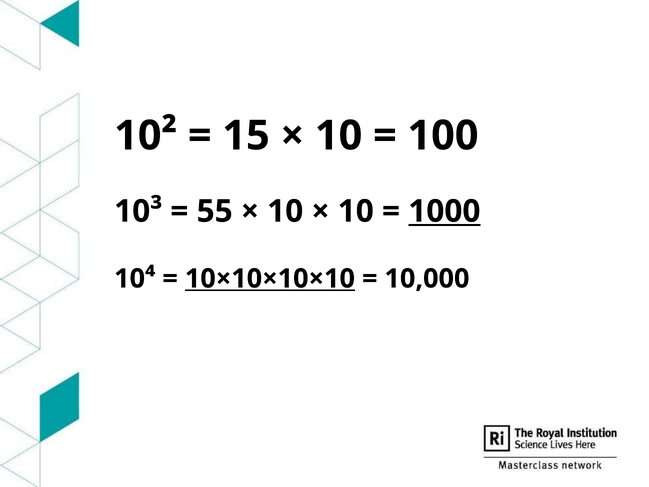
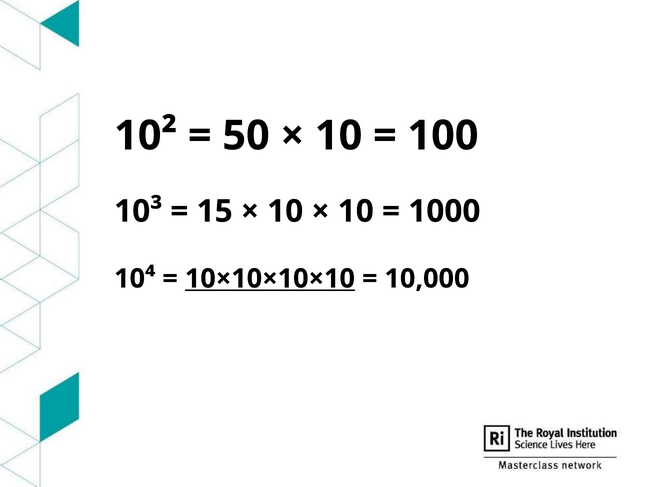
15: 15 -> 50 (246, 136)
55: 55 -> 15 (215, 211)
1000 underline: present -> none (444, 211)
